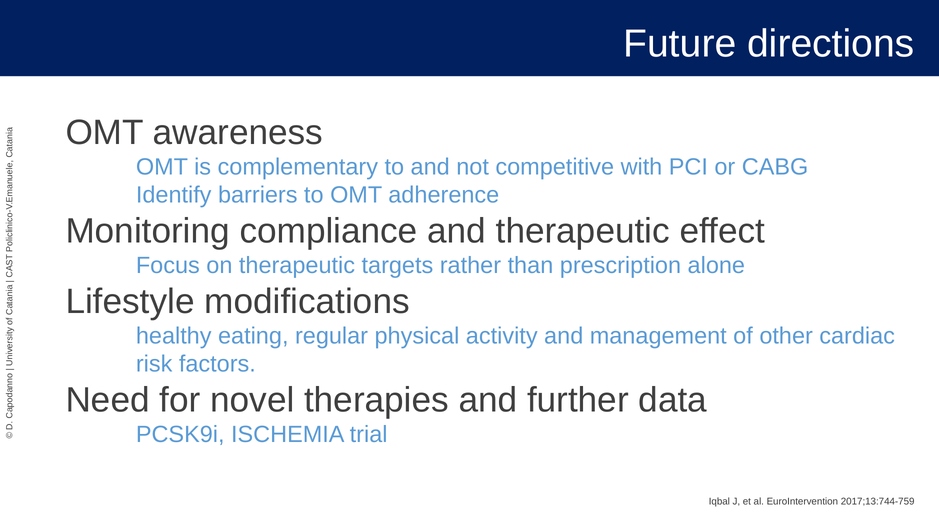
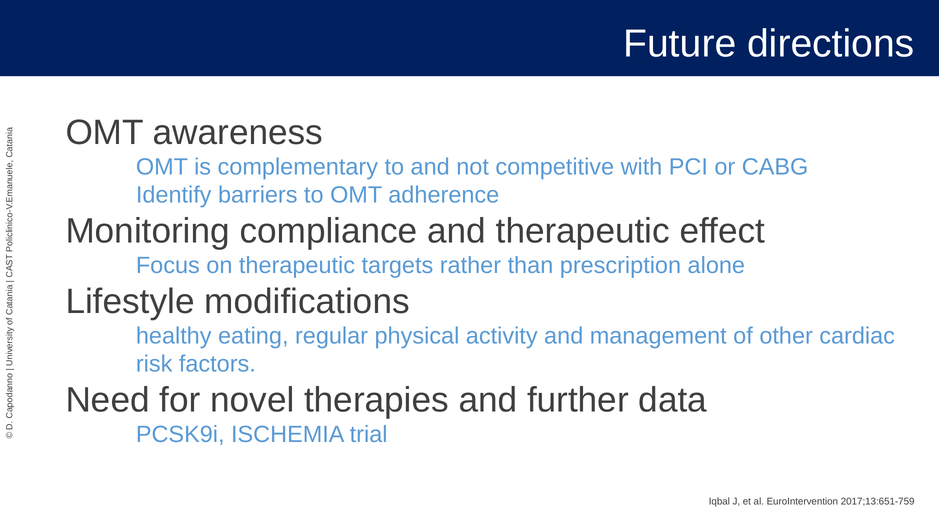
2017;13:744-759: 2017;13:744-759 -> 2017;13:651-759 (878, 502)
